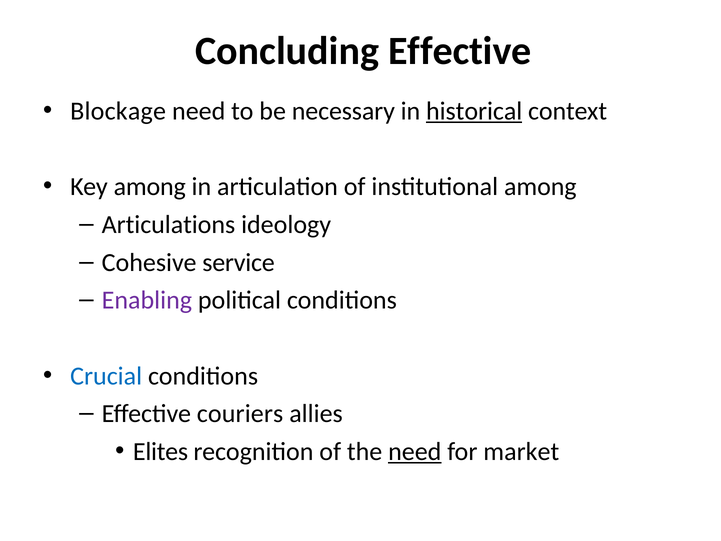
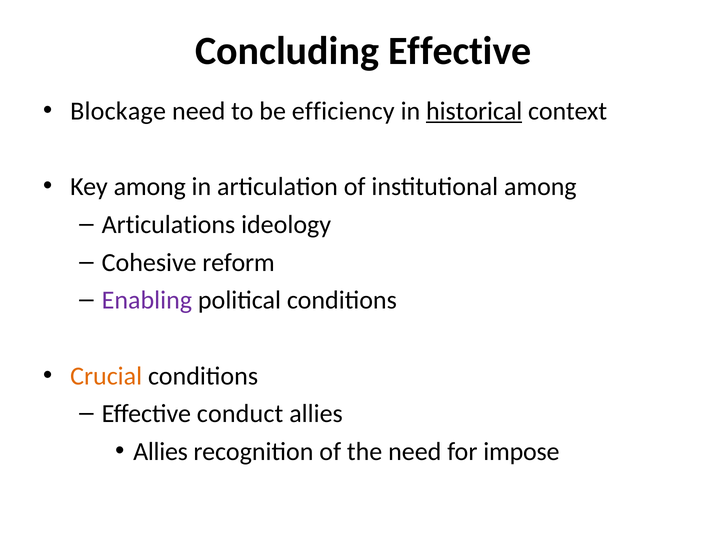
necessary: necessary -> efficiency (343, 111)
service: service -> reform (239, 262)
Crucial colour: blue -> orange (106, 376)
couriers: couriers -> conduct (240, 414)
Elites: Elites -> Allies (161, 451)
need underline: present -> none (415, 451)
market: market -> impose (521, 451)
